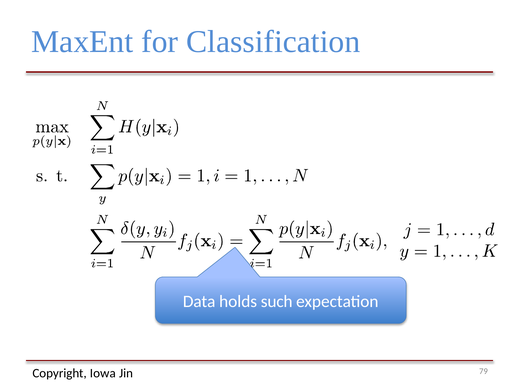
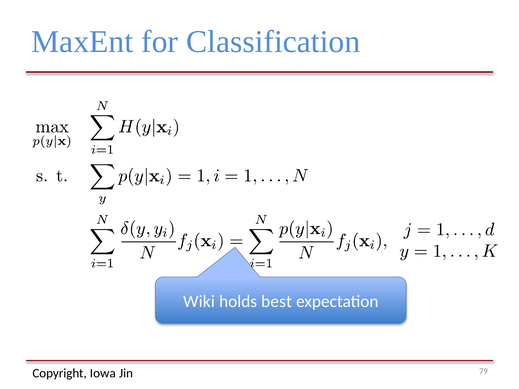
Data: Data -> Wiki (199, 302)
such: such -> best (277, 302)
